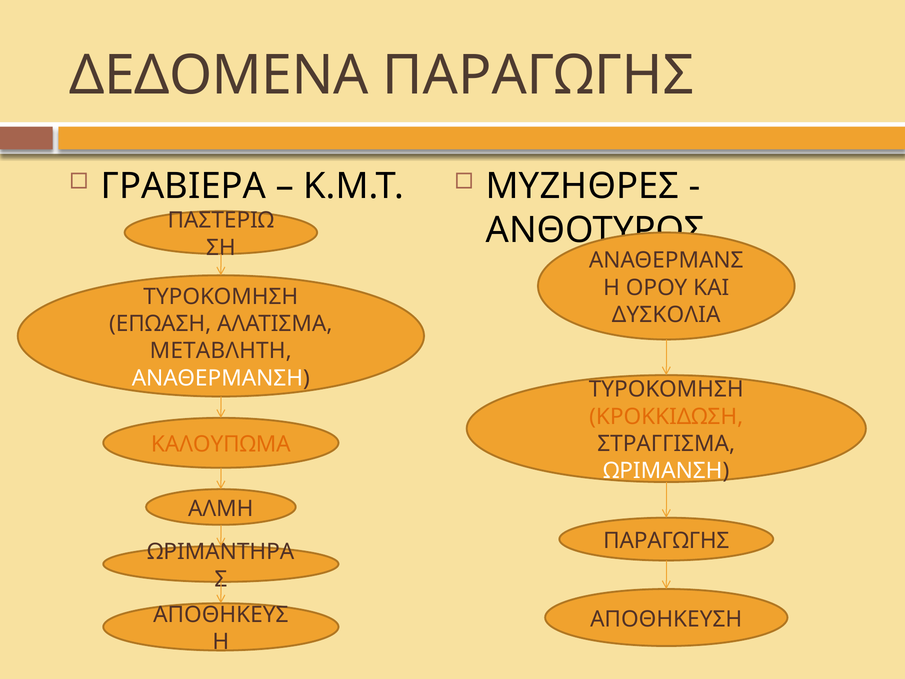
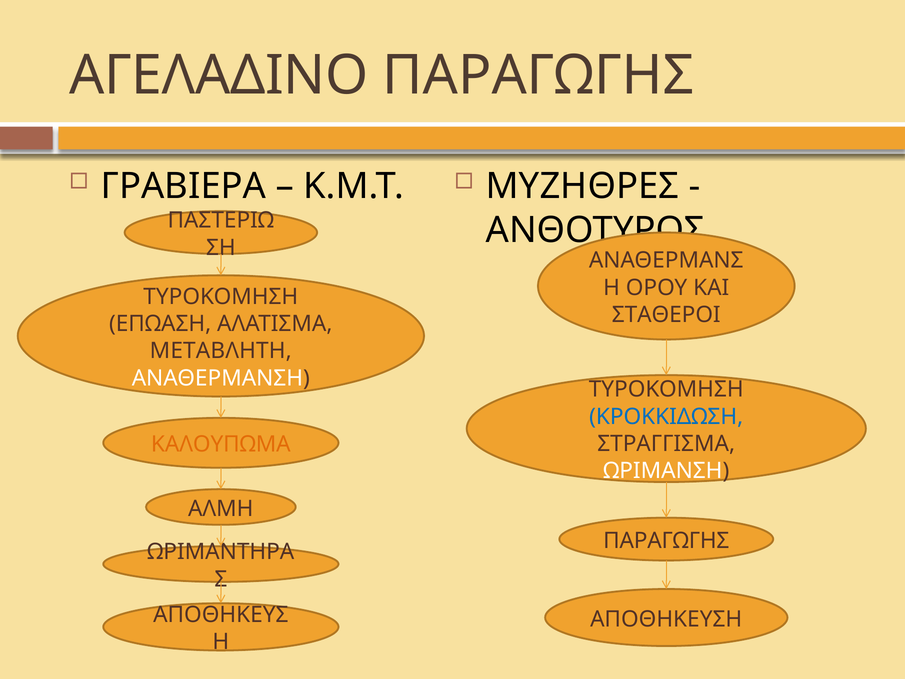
ΔΕΔΟΜΕΝΑ: ΔΕΔΟΜΕΝΑ -> ΑΓΕΛΑΔΙΝΟ (219, 76)
ΔΥΣΚΟΛΙΑ: ΔΥΣΚΟΛΙΑ -> ΣΤΑΘΕΡΟΙ (666, 315)
ΚΡΟΚΚΙΔΩΣΗ colour: orange -> blue (666, 416)
